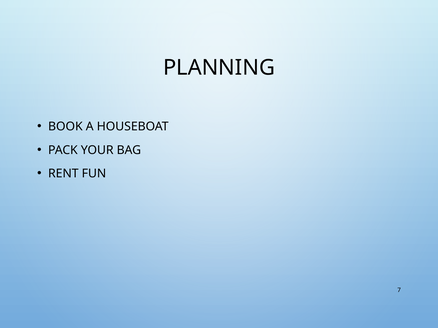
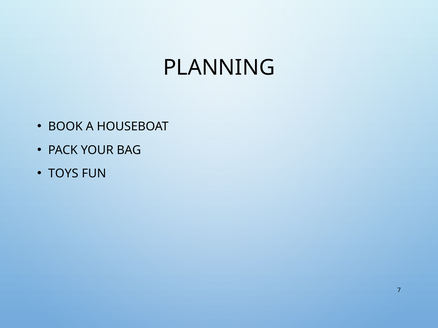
RENT: RENT -> TOYS (63, 174)
